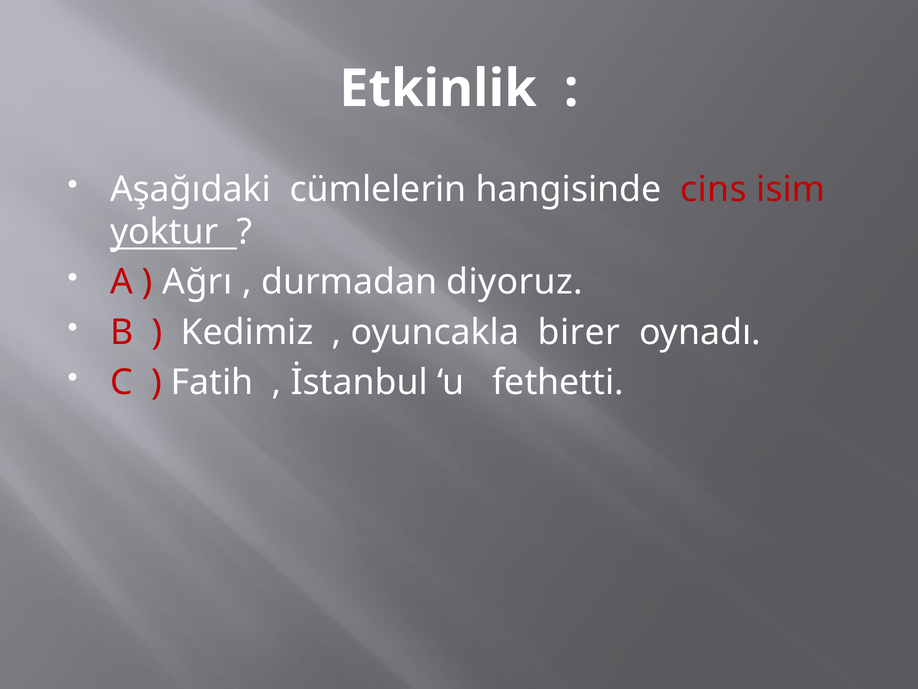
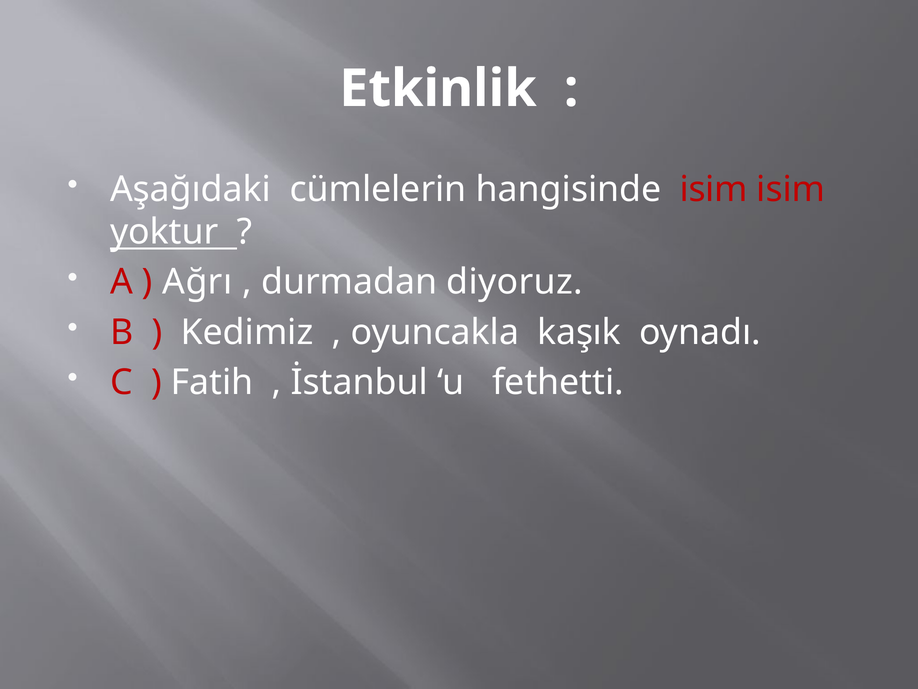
hangisinde cins: cins -> isim (714, 189)
birer: birer -> kaşık (579, 332)
